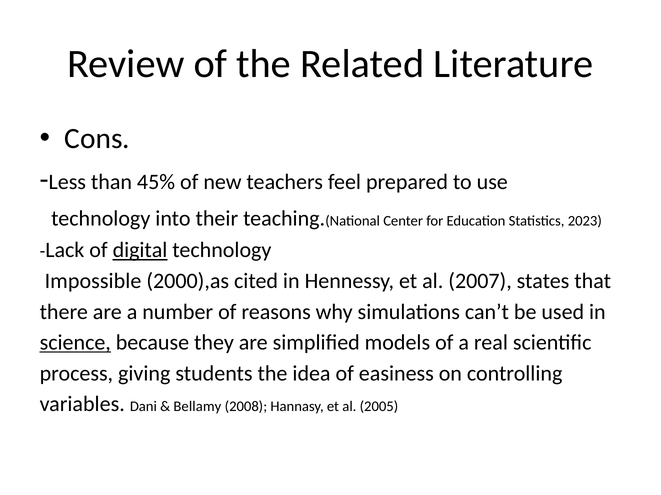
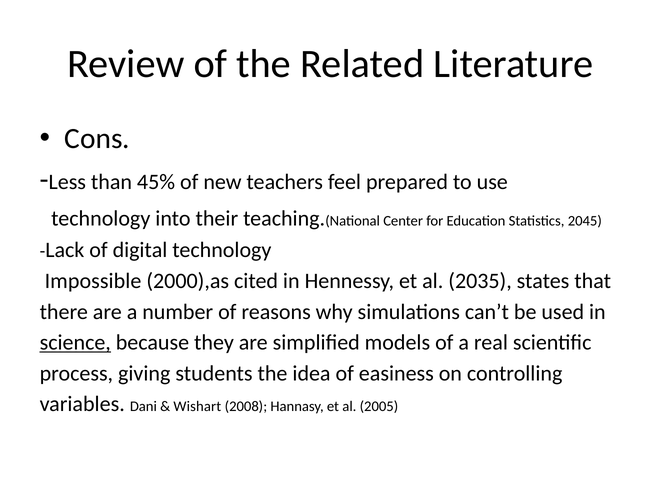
2023: 2023 -> 2045 (585, 221)
digital underline: present -> none (140, 251)
2007: 2007 -> 2035 (480, 281)
Bellamy: Bellamy -> Wishart (197, 407)
